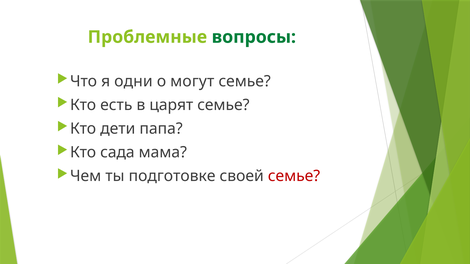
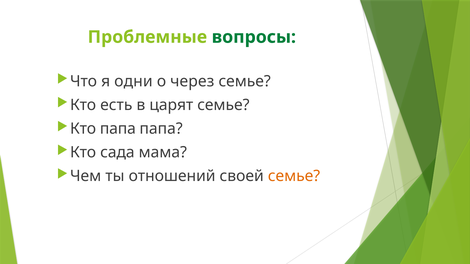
могут: могут -> через (192, 82)
Кто дети: дети -> папа (118, 129)
подготовке: подготовке -> отношений (172, 176)
семье colour: red -> orange (294, 176)
